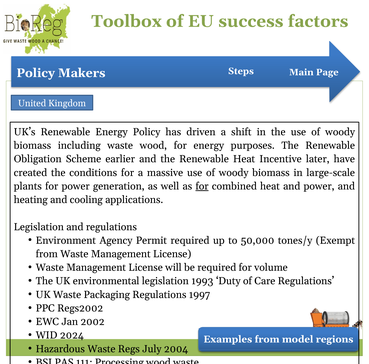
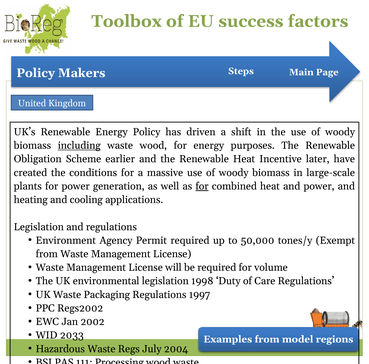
including underline: none -> present (79, 145)
1993: 1993 -> 1998 (202, 280)
2024: 2024 -> 2033 (72, 335)
